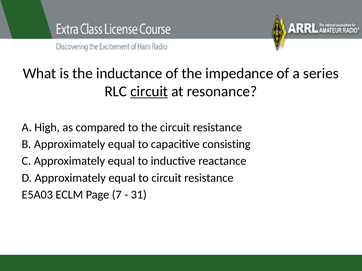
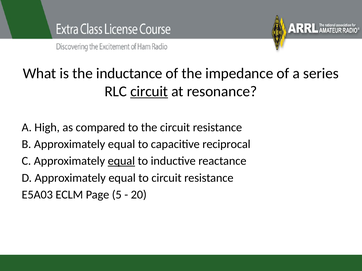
consisting: consisting -> reciprocal (226, 144)
equal underline: none -> present (121, 161)
7: 7 -> 5 (117, 195)
31: 31 -> 20 (139, 195)
